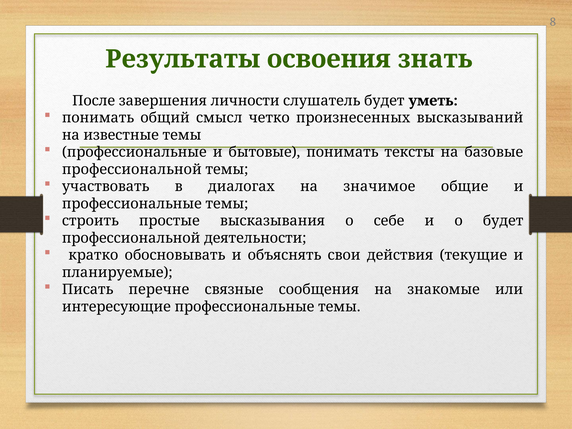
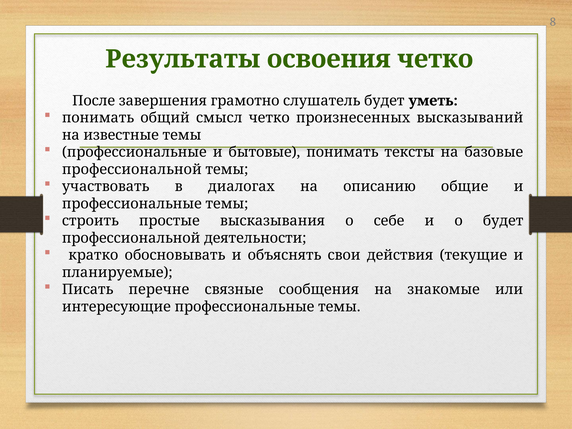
освоения знать: знать -> четко (435, 59)
личности: личности -> грамотно (245, 101)
значимое: значимое -> описанию (380, 187)
